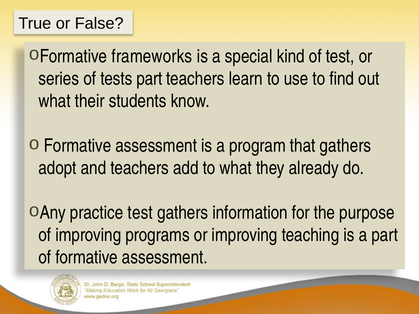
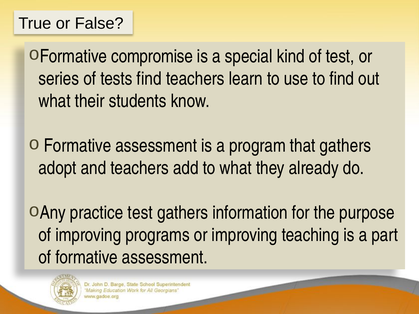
frameworks: frameworks -> compromise (152, 56)
tests part: part -> find (149, 79)
